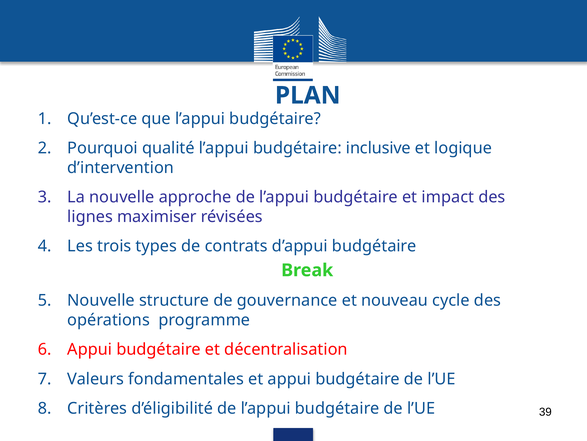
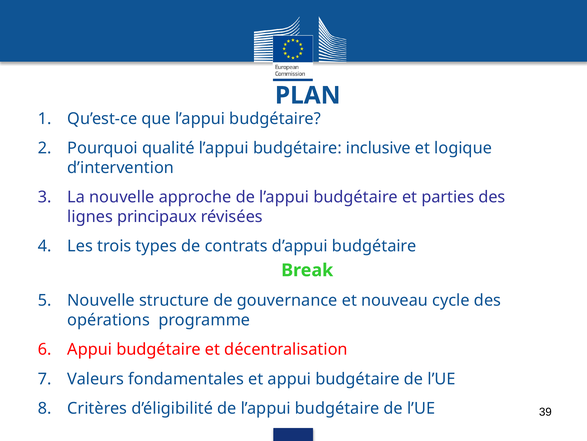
impact: impact -> parties (448, 197)
maximiser: maximiser -> principaux (157, 216)
